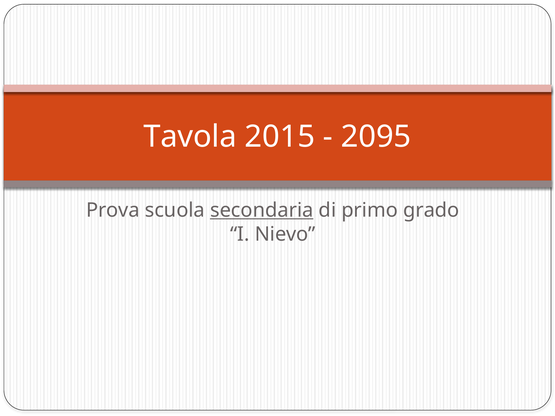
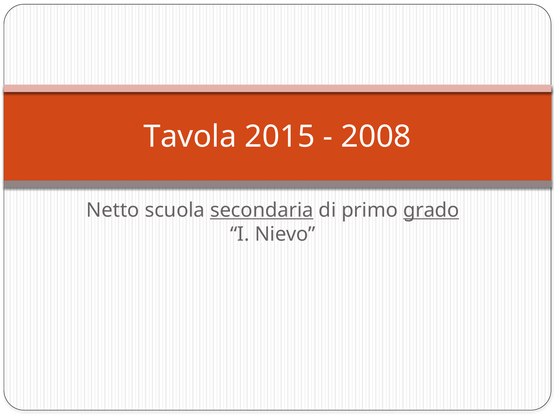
2095: 2095 -> 2008 (376, 137)
Prova: Prova -> Netto (113, 210)
grado underline: none -> present (431, 210)
